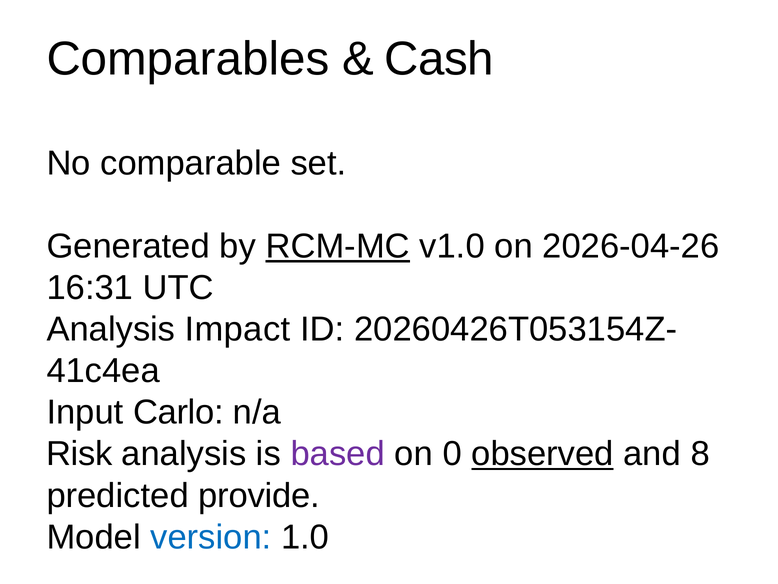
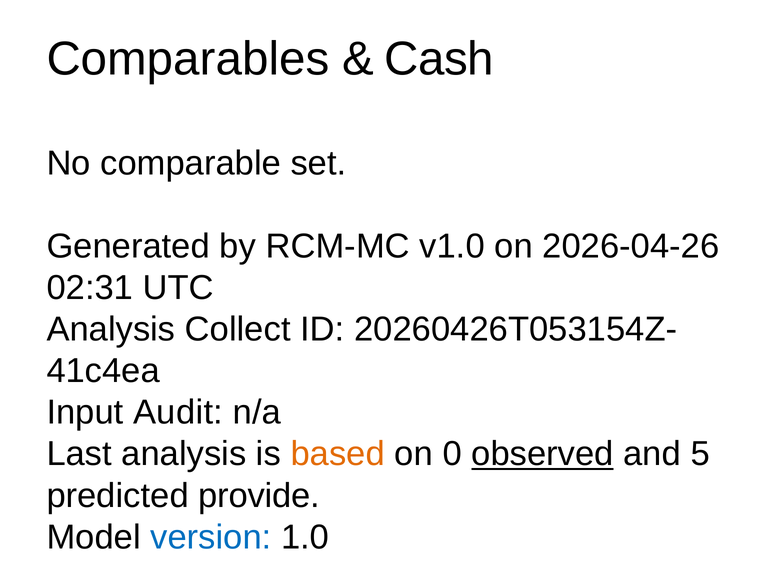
RCM-MC underline: present -> none (338, 246)
16:31: 16:31 -> 02:31 (90, 288)
Impact: Impact -> Collect (238, 329)
Carlo: Carlo -> Audit (178, 412)
Risk: Risk -> Last (79, 454)
based colour: purple -> orange (338, 454)
8: 8 -> 5 (700, 454)
